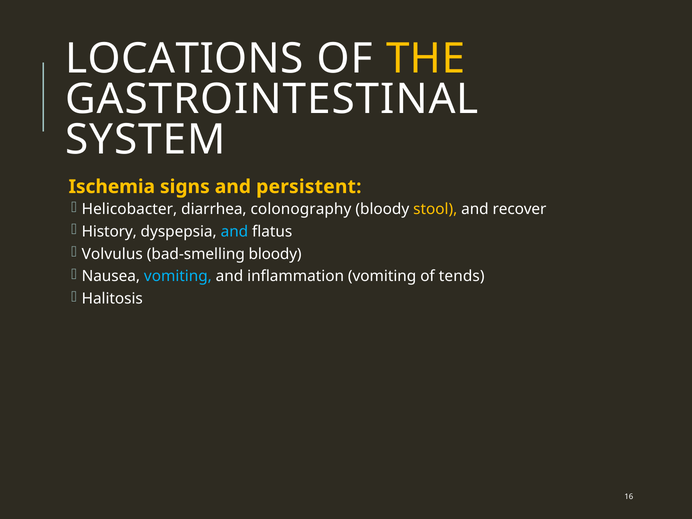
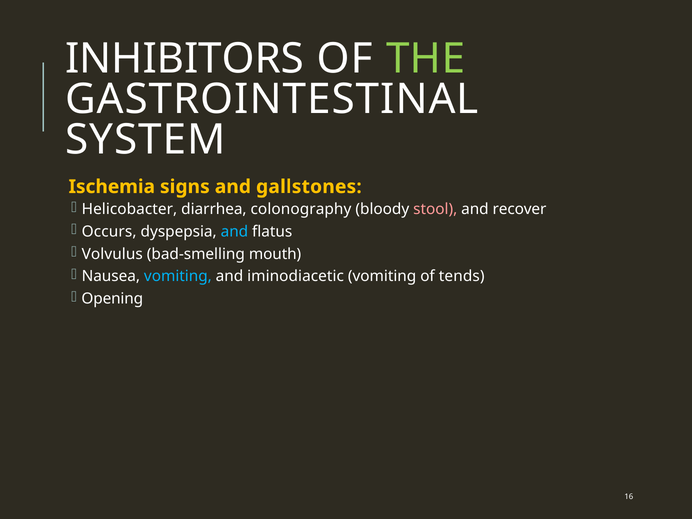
LOCATIONS: LOCATIONS -> INHIBITORS (185, 59)
THE colour: yellow -> light green (426, 59)
persistent: persistent -> gallstones (309, 187)
stool colour: yellow -> pink (435, 209)
History: History -> Occurs (109, 232)
bad-smelling bloody: bloody -> mouth (275, 254)
inflammation: inflammation -> iminodiacetic (296, 276)
Halitosis: Halitosis -> Opening (112, 299)
